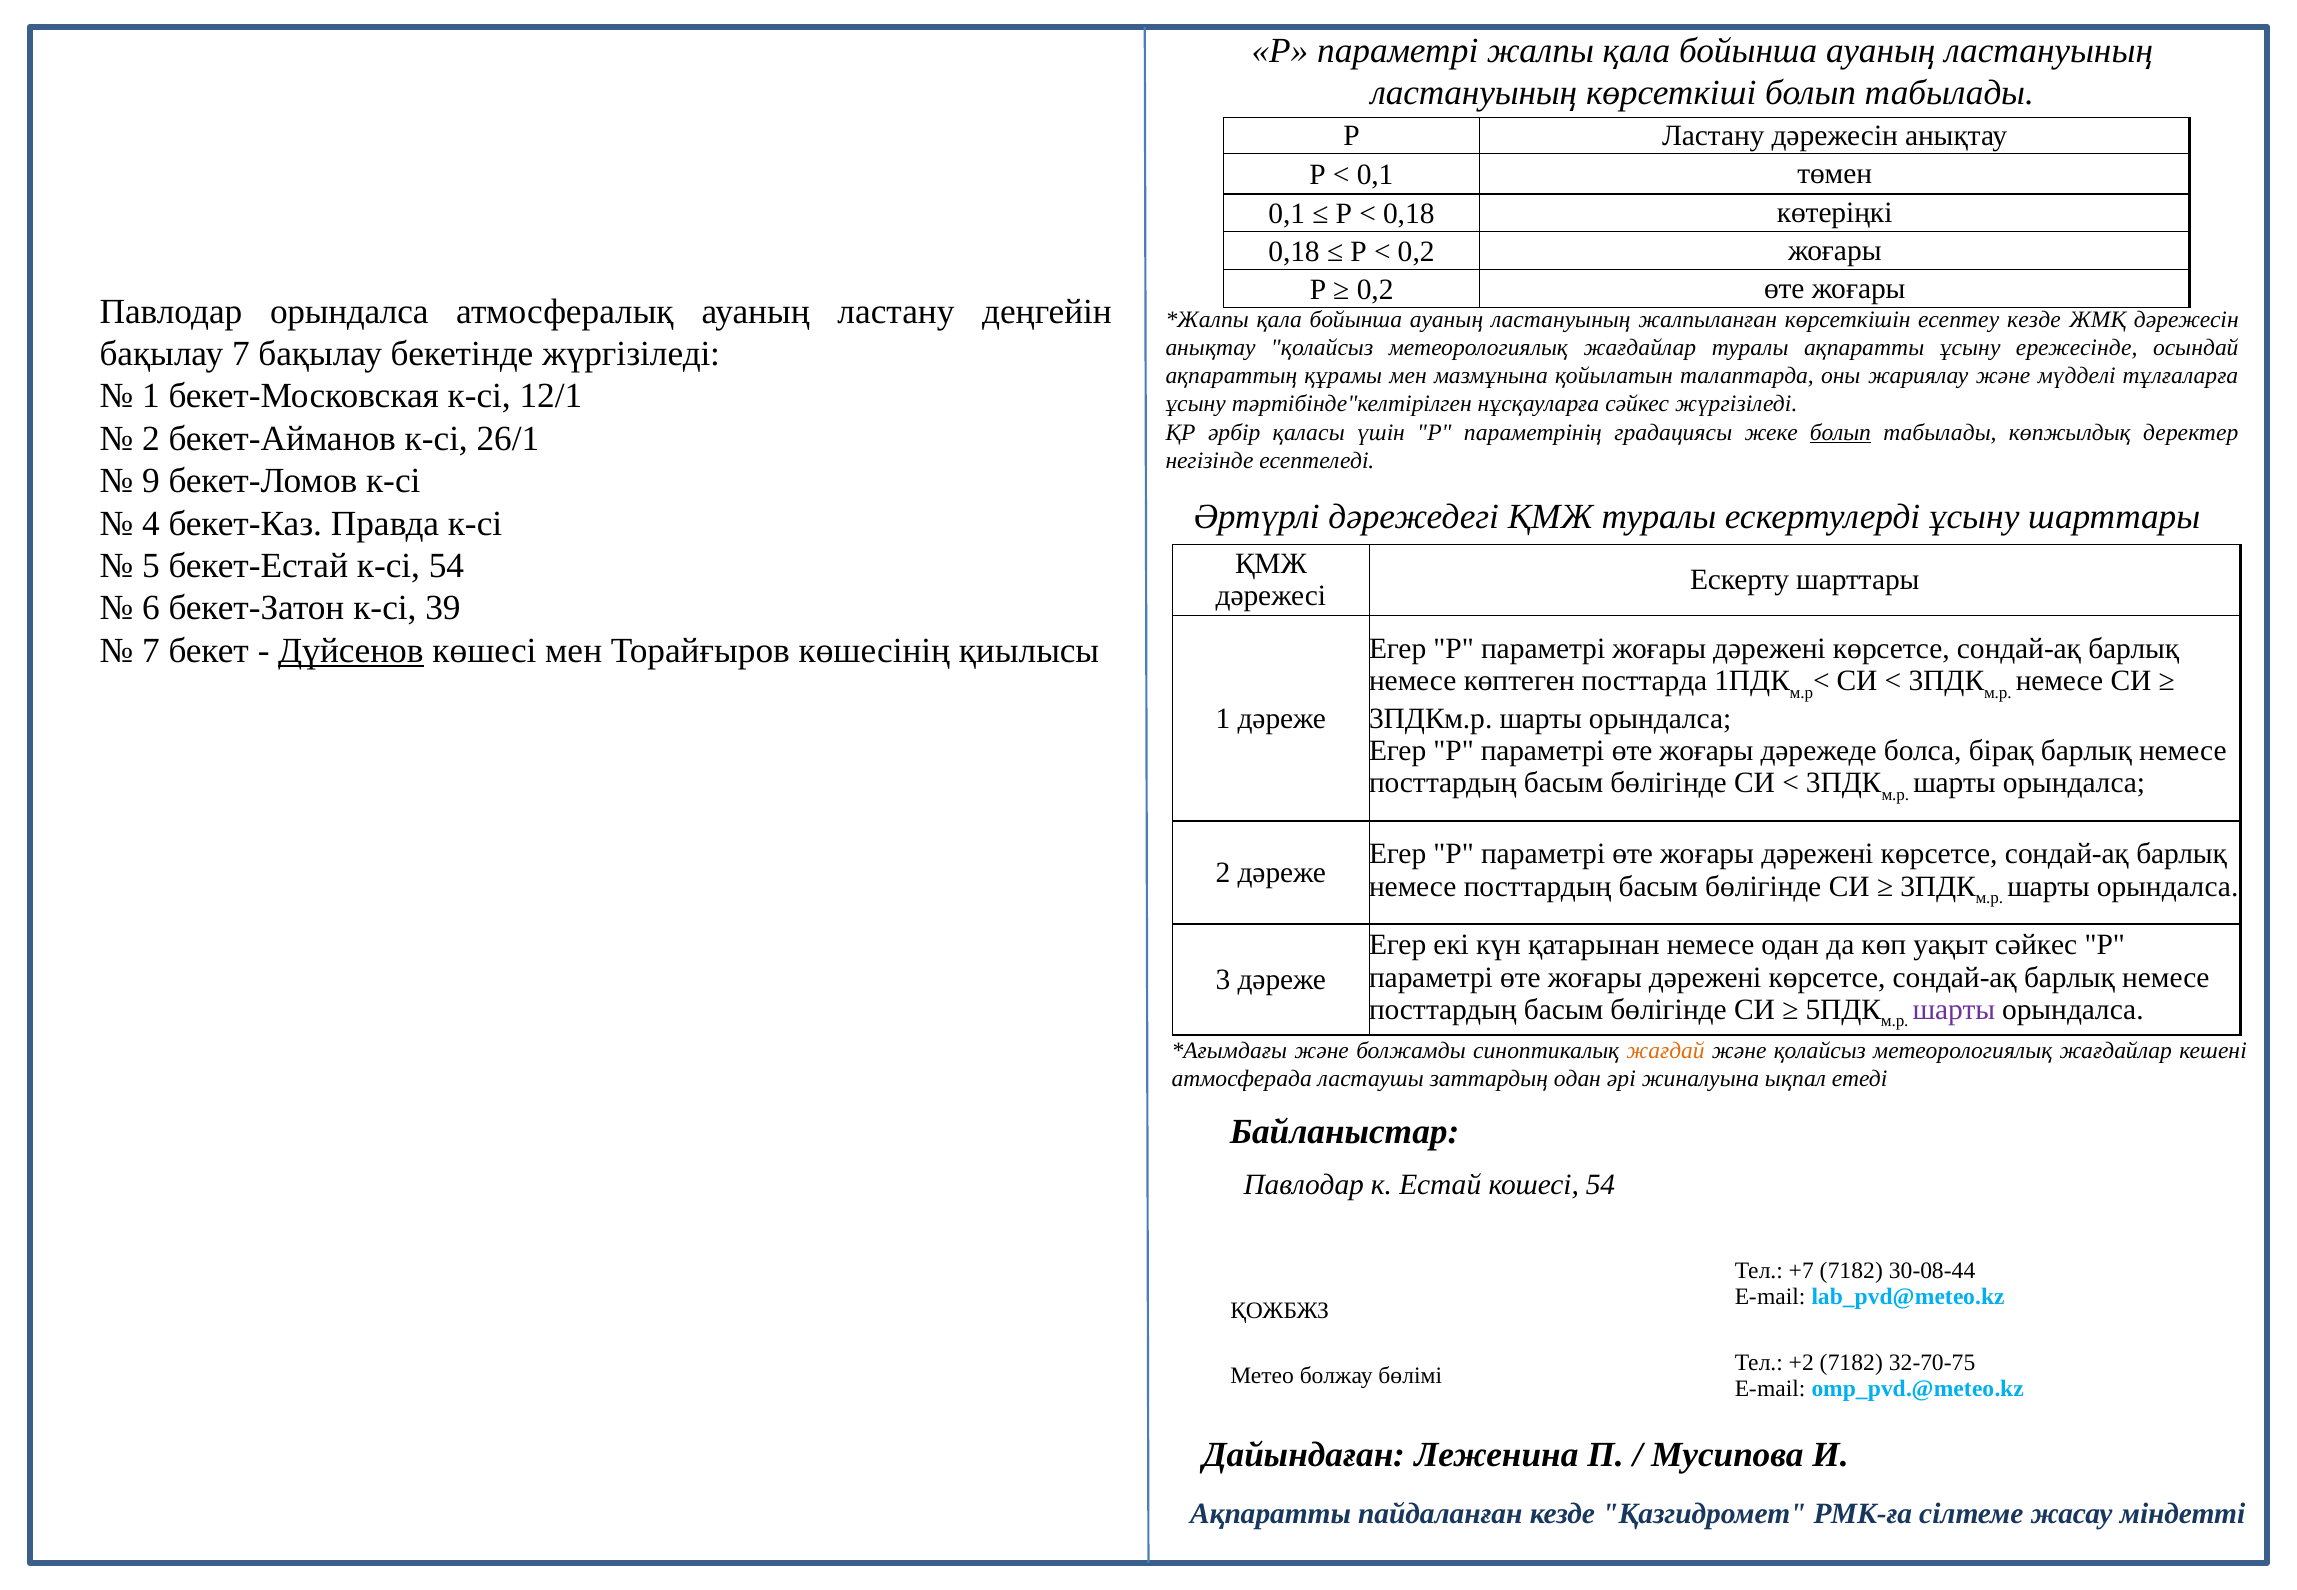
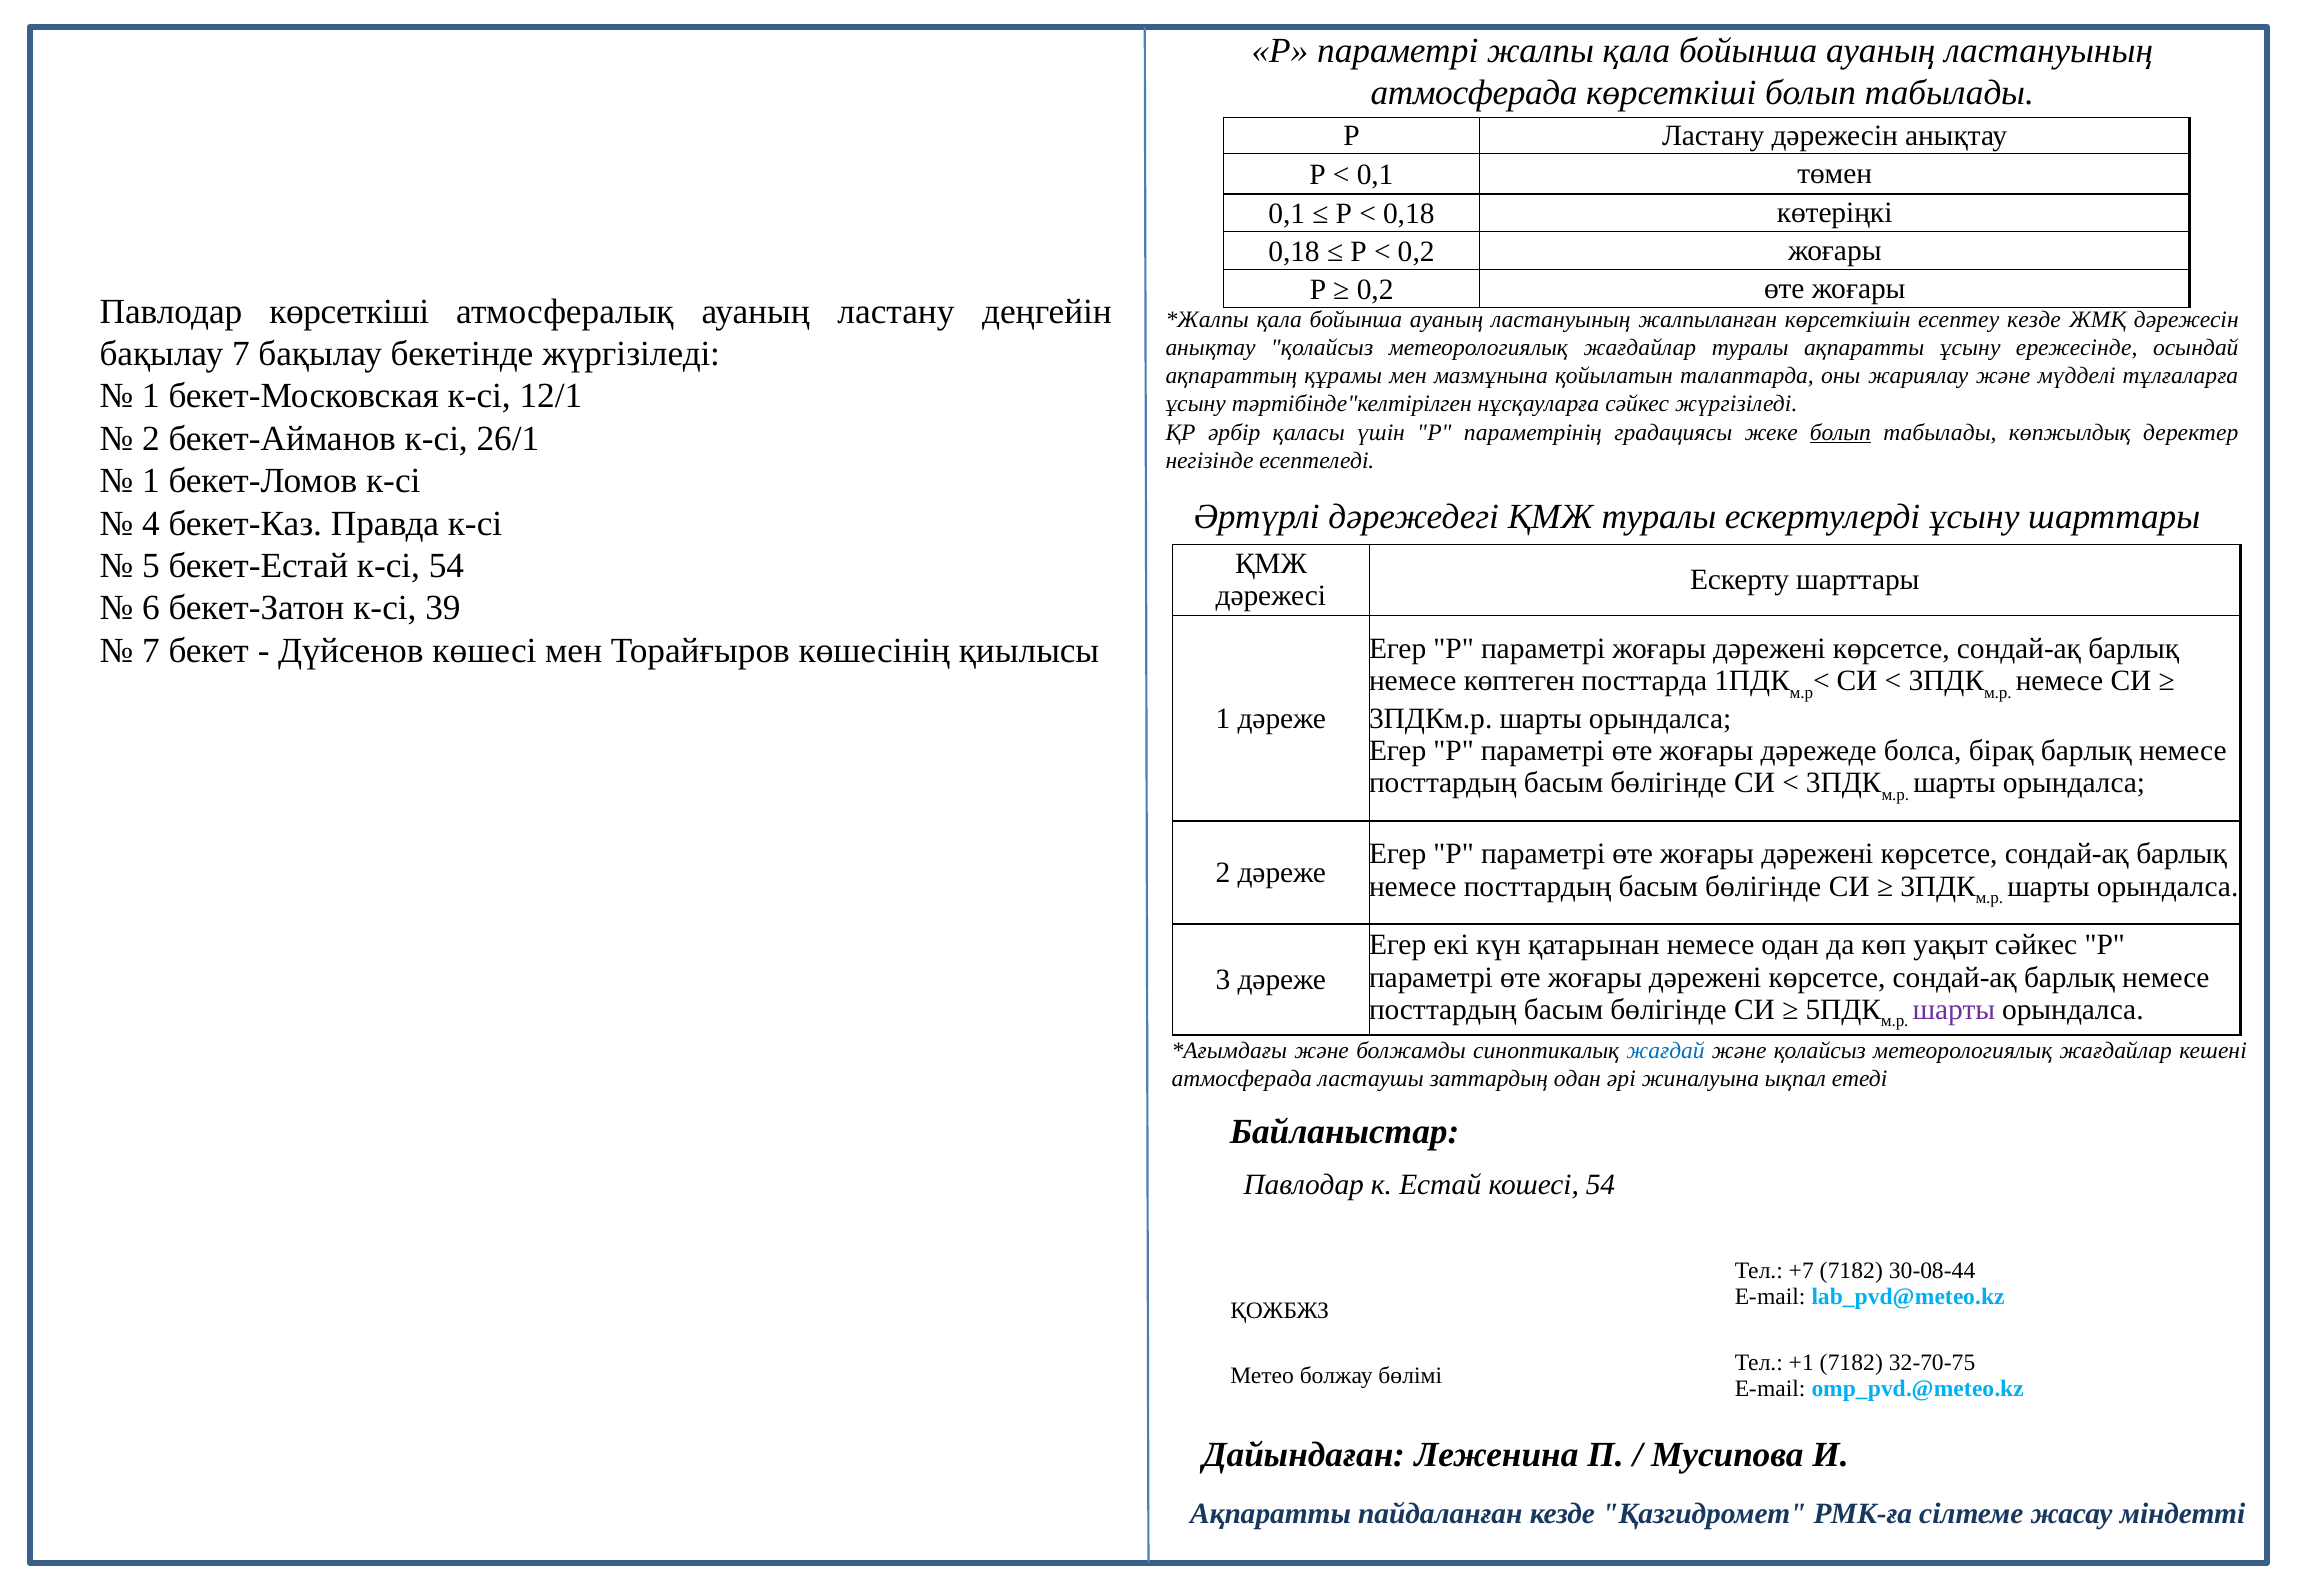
ластануының: ластануының -> атмосферада (1474, 93)
Павлодар орындалса: орындалса -> көрсеткіші (349, 311)
9: 9 -> 1 (151, 481)
Дүйсенов underline: present -> none (351, 651)
жағдай colour: orange -> blue (1666, 1051)
+2: +2 -> +1 (1801, 1363)
